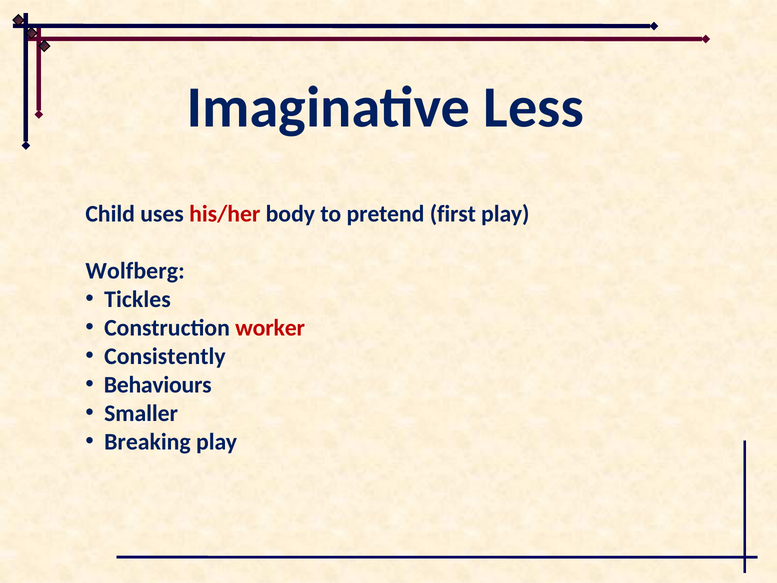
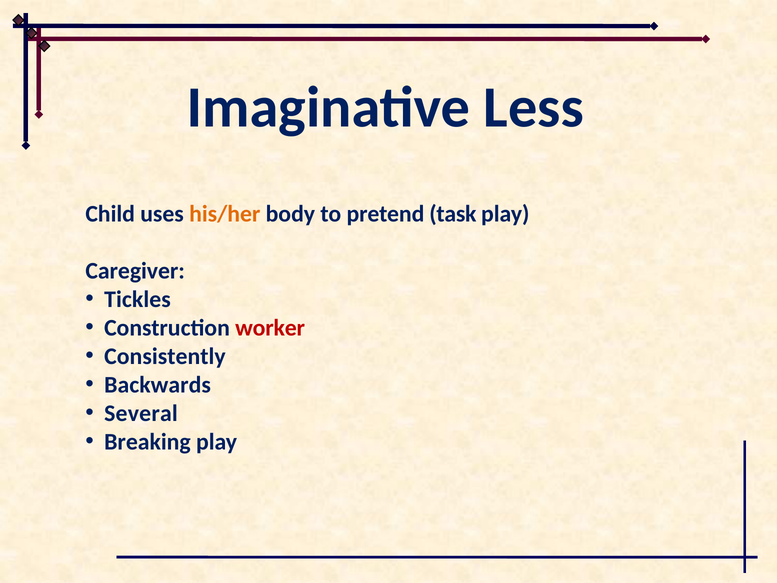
his/her colour: red -> orange (225, 214)
first: first -> task (453, 214)
Wolfberg: Wolfberg -> Caregiver (135, 271)
Behaviours: Behaviours -> Backwards (158, 385)
Smaller: Smaller -> Several (141, 413)
